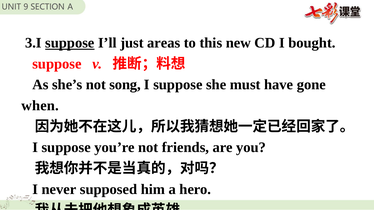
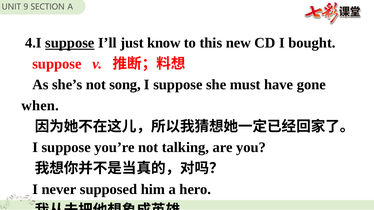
3.I: 3.I -> 4.I (33, 43)
areas: areas -> know (164, 43)
friends: friends -> talking (185, 148)
